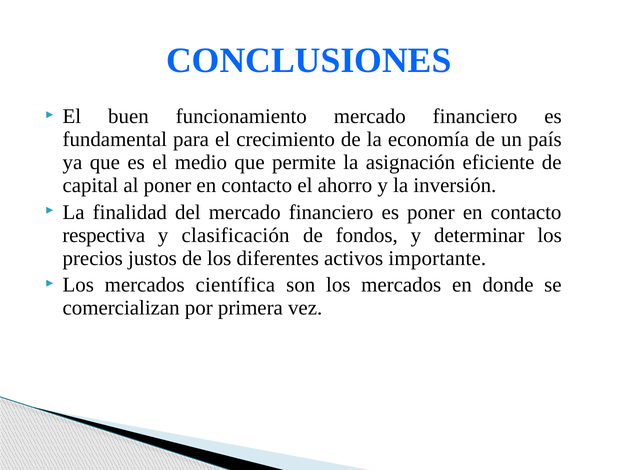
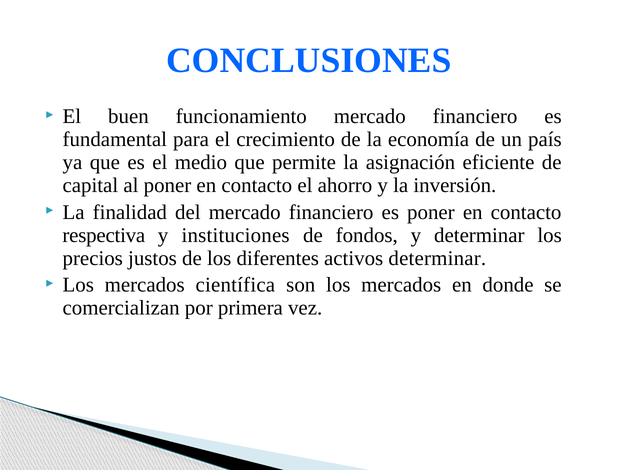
clasificación: clasificación -> instituciones (236, 235)
activos importante: importante -> determinar (437, 258)
